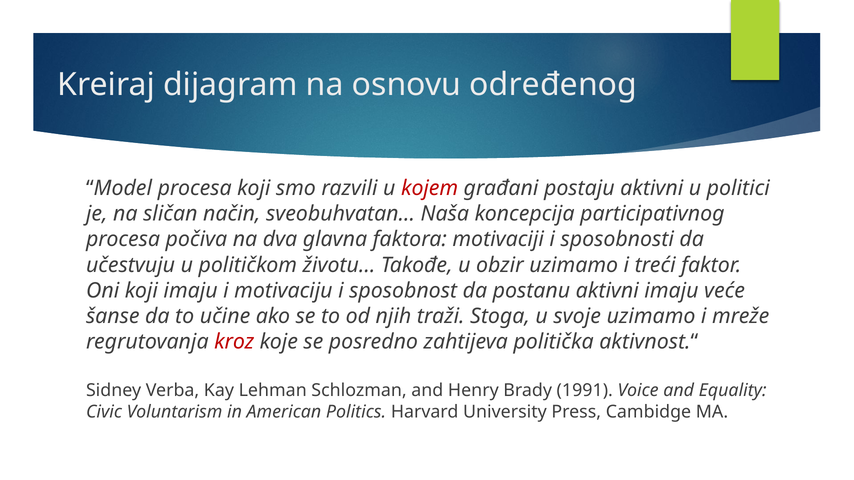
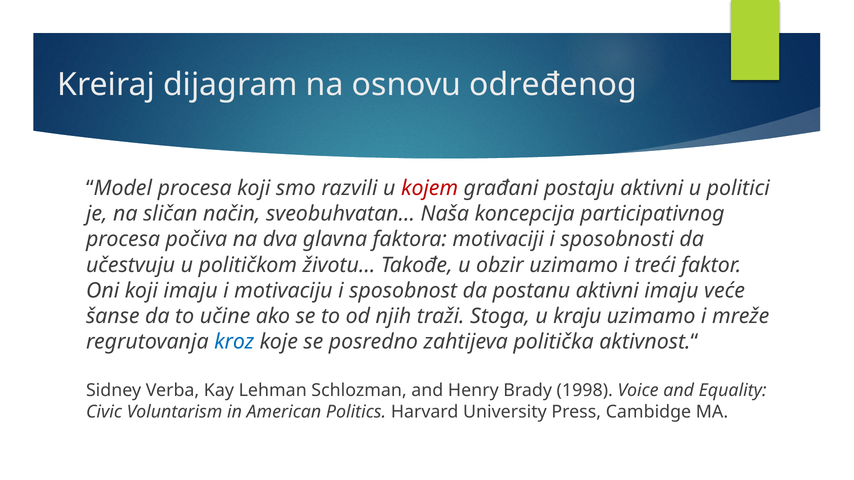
svoje: svoje -> kraju (577, 316)
kroz colour: red -> blue (234, 342)
1991: 1991 -> 1998 (585, 391)
